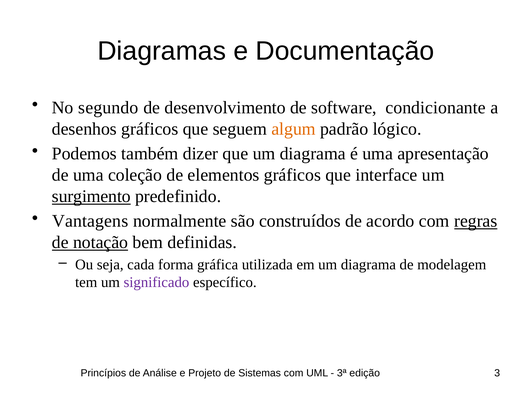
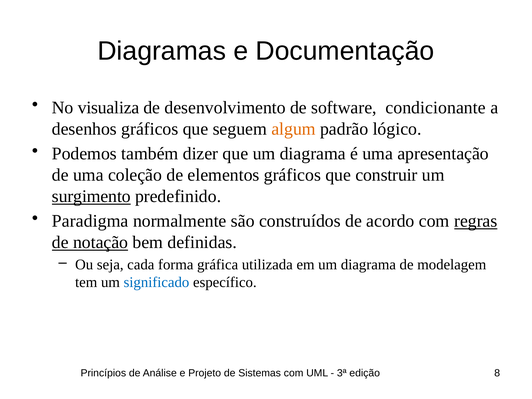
segundo: segundo -> visualiza (109, 108)
interface: interface -> construir (386, 175)
Vantagens: Vantagens -> Paradigma (90, 221)
significado colour: purple -> blue (156, 282)
3: 3 -> 8 (497, 373)
